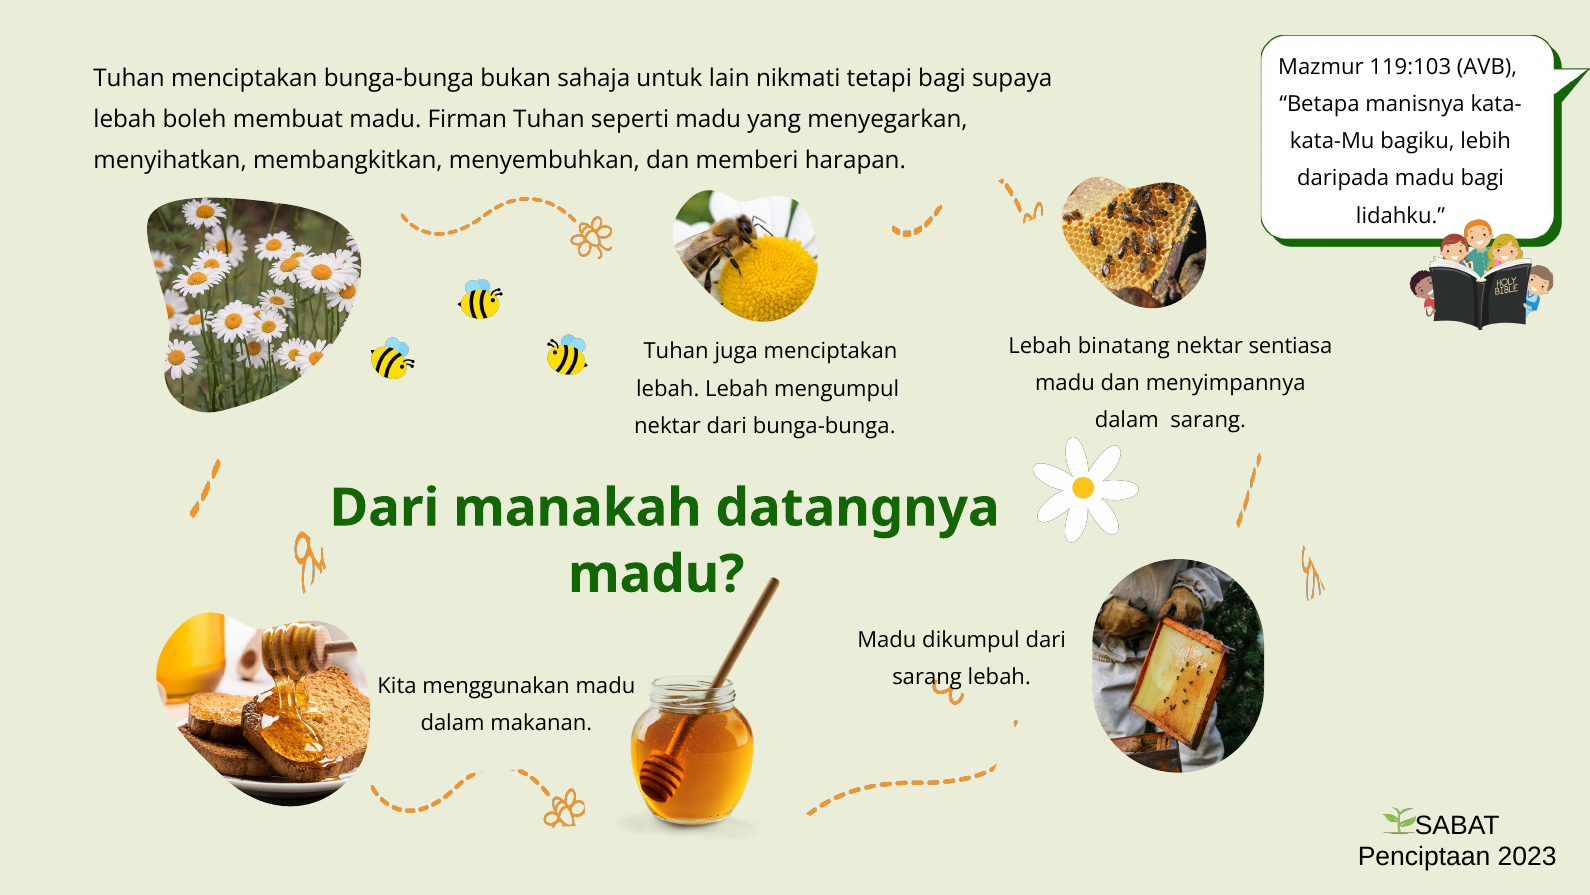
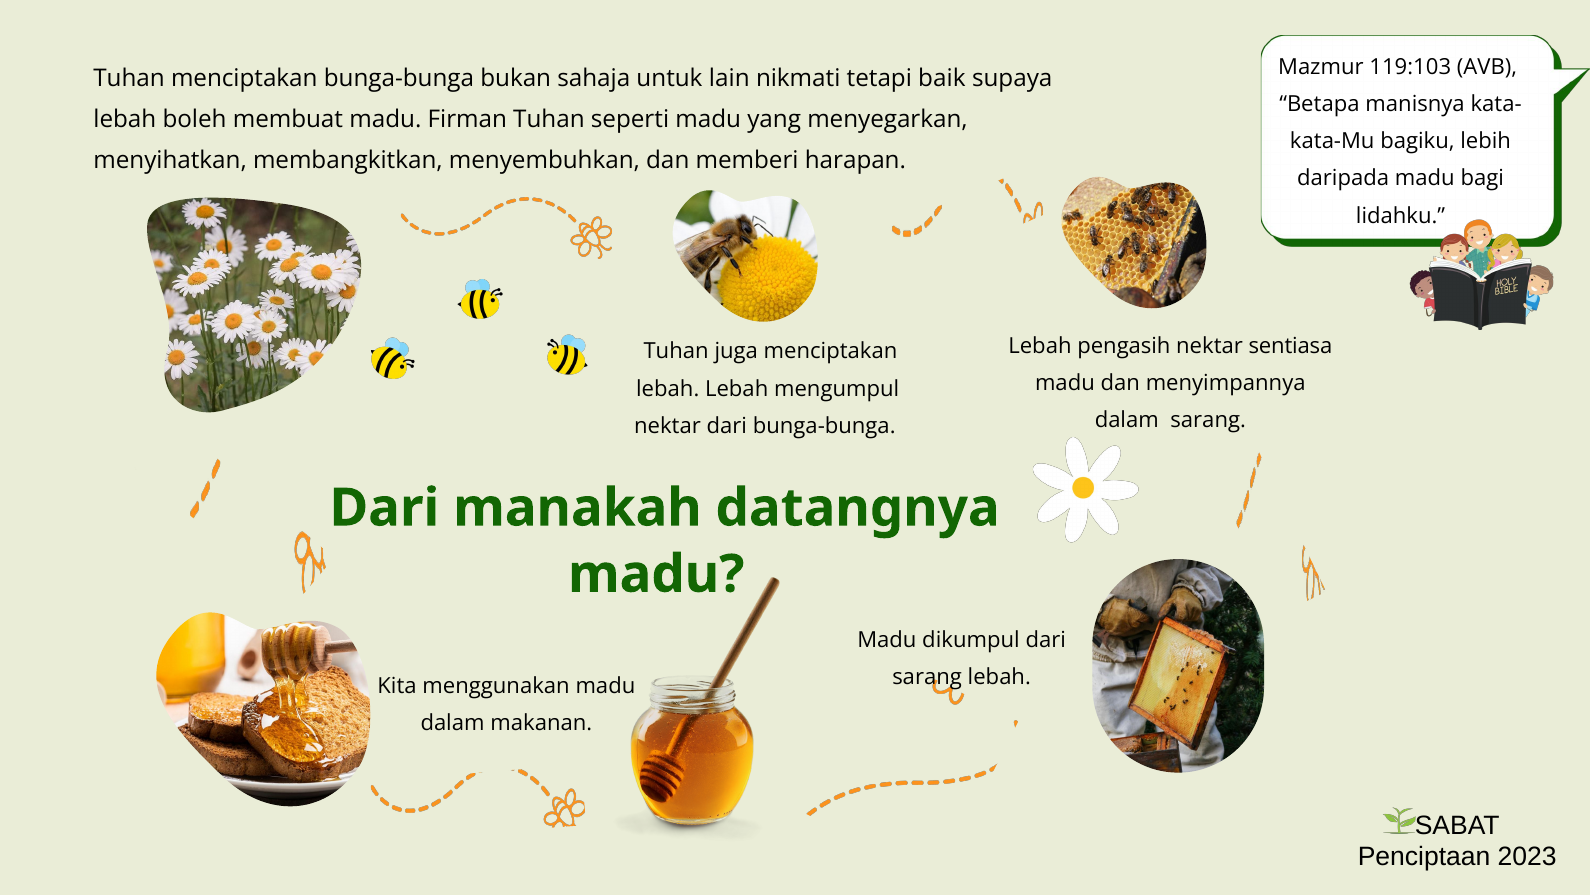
tetapi bagi: bagi -> baik (942, 79)
binatang: binatang -> pengasih (1124, 346)
